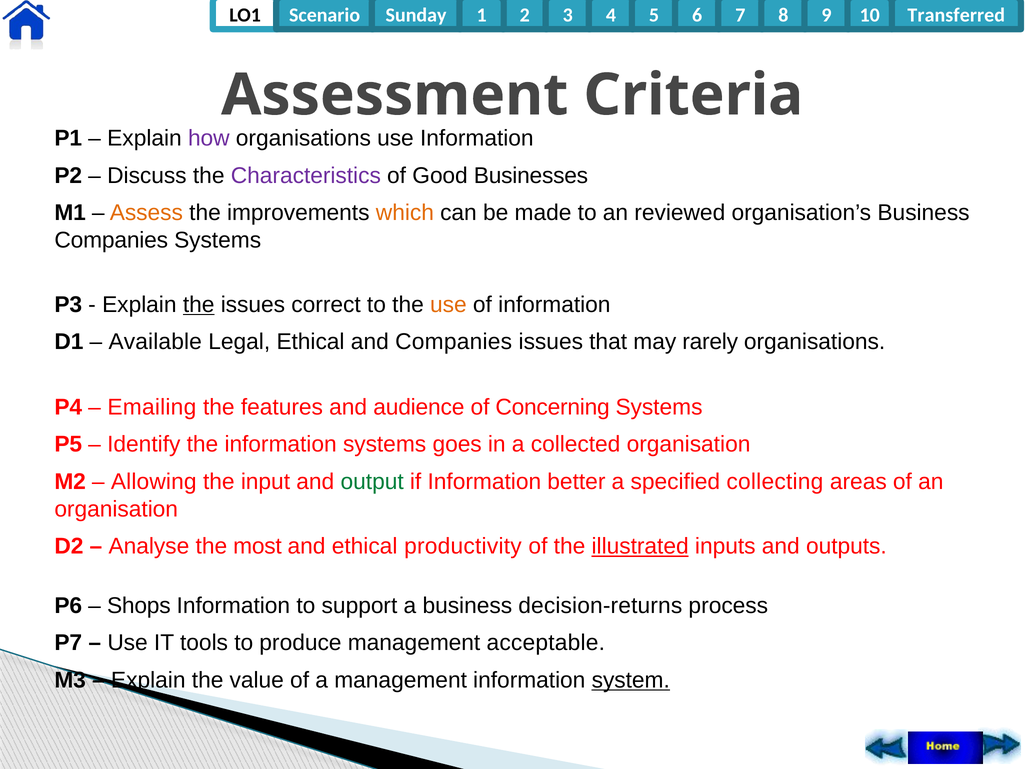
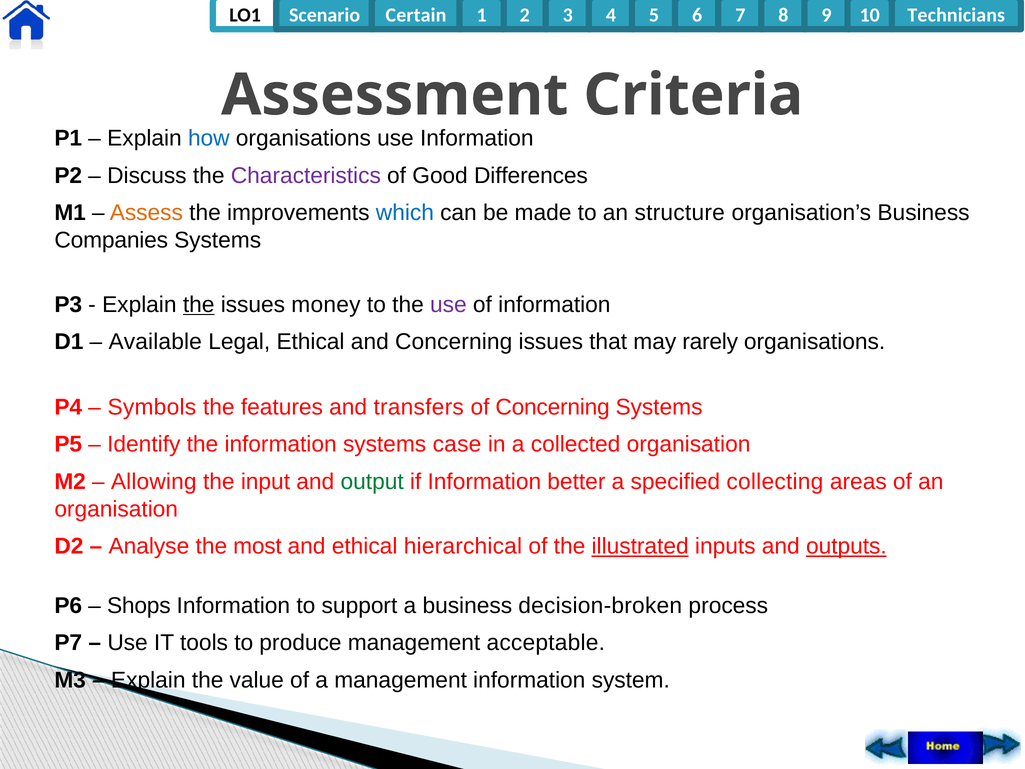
Sunday: Sunday -> Certain (416, 15)
Transferred: Transferred -> Technicians (956, 15)
how colour: purple -> blue (209, 138)
Businesses: Businesses -> Differences (531, 176)
which colour: orange -> blue (405, 213)
reviewed: reviewed -> structure (680, 213)
correct: correct -> money (326, 305)
use colour: orange -> purple (448, 305)
and Companies: Companies -> Concerning (454, 342)
Emailing: Emailing -> Symbols (152, 407)
audience: audience -> transfers (419, 407)
goes: goes -> case (457, 444)
productivity: productivity -> hierarchical (463, 546)
outputs underline: none -> present (846, 546)
decision-returns: decision-returns -> decision-broken (600, 605)
system underline: present -> none (631, 680)
